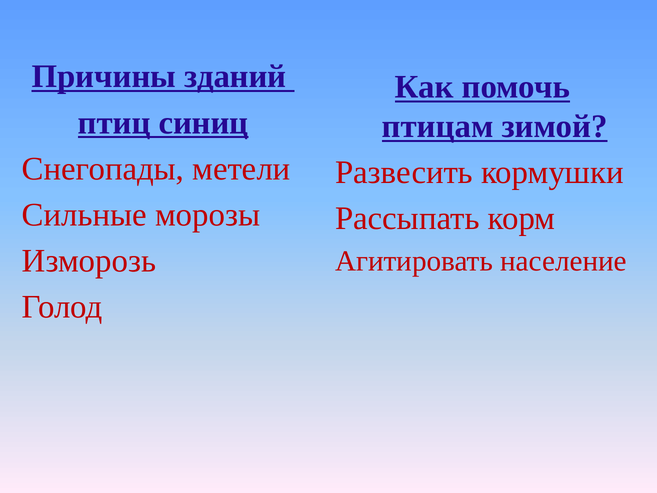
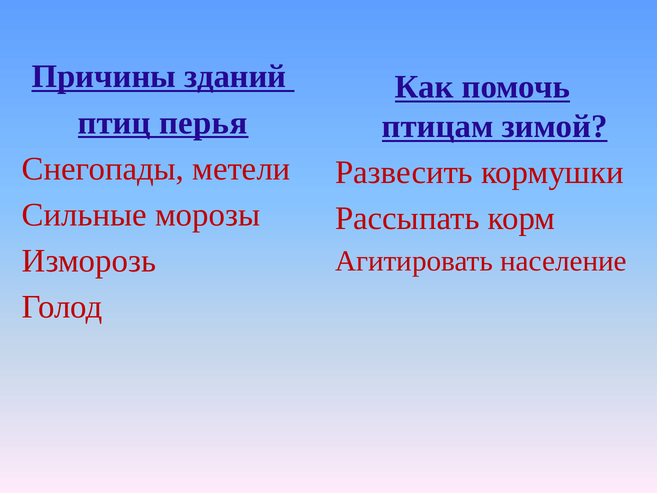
синиц: синиц -> перья (203, 123)
